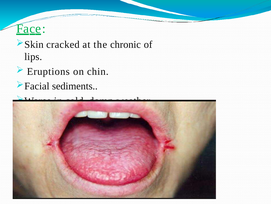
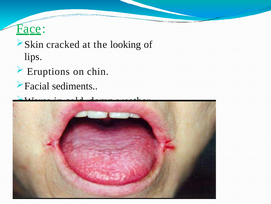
chronic: chronic -> looking (126, 44)
